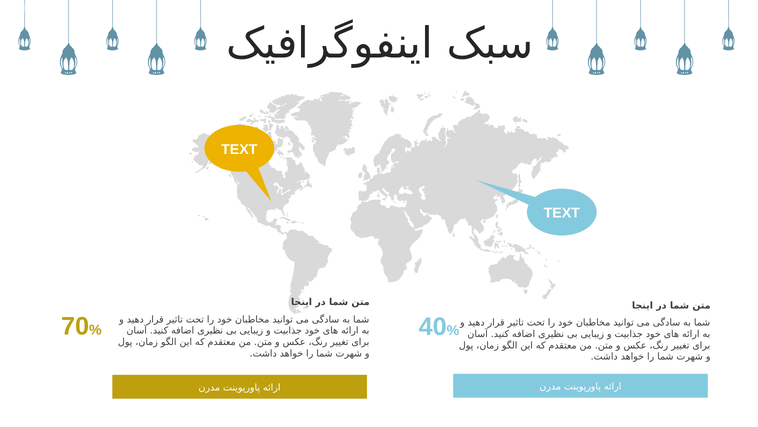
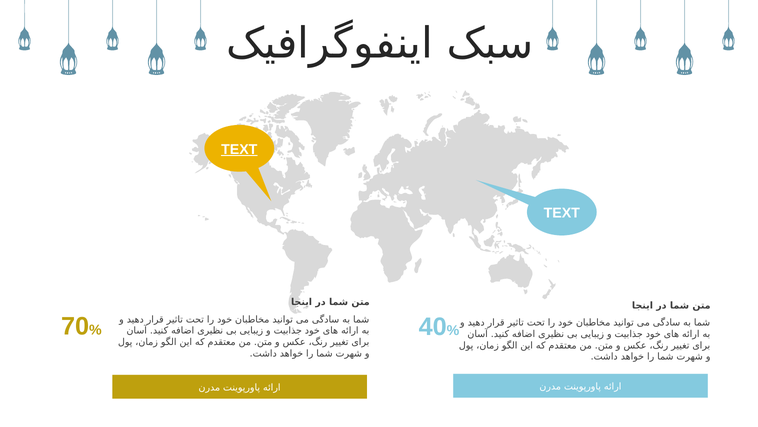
TEXT underline: none -> present (239, 149)
